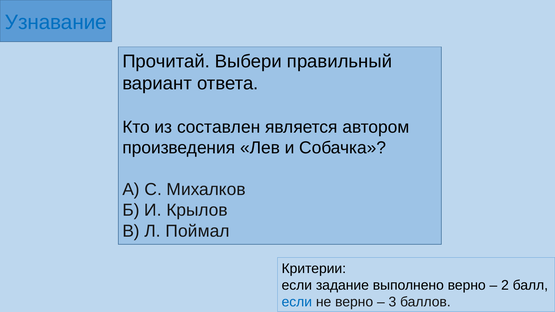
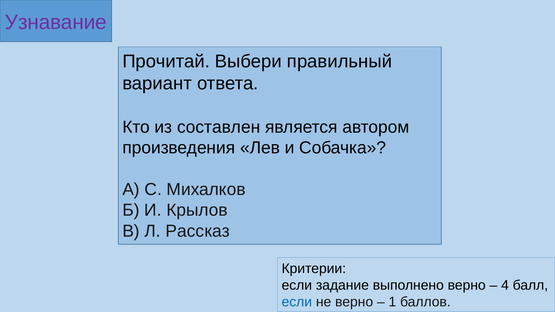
Узнавание colour: blue -> purple (56, 22)
Поймал: Поймал -> Рассказ (198, 231)
2: 2 -> 4 (505, 286)
3: 3 -> 1 (392, 302)
